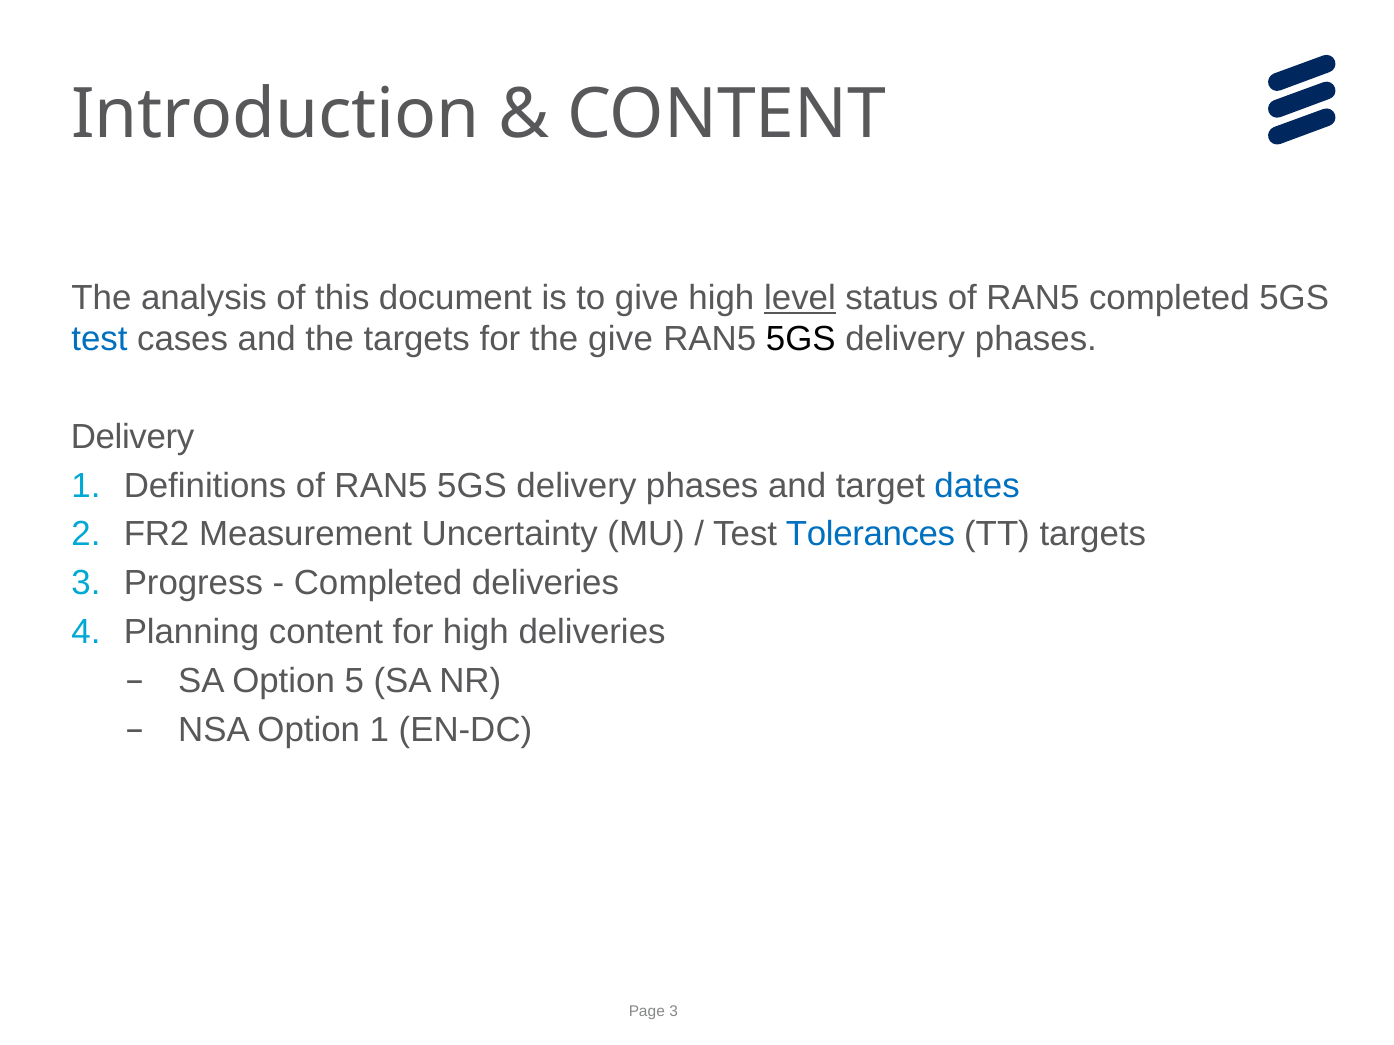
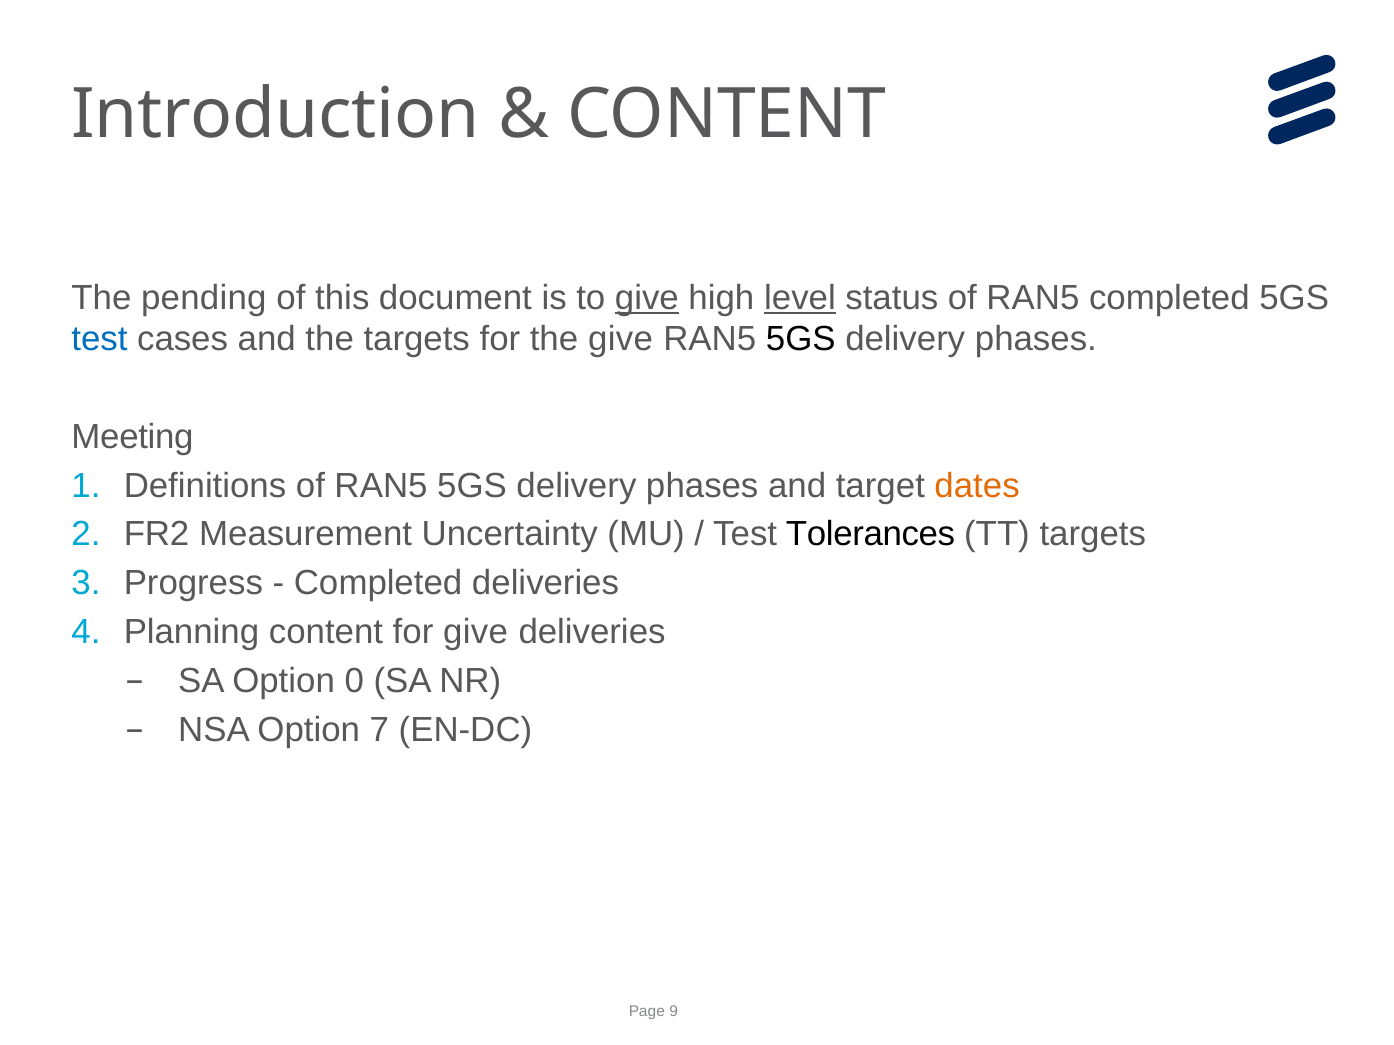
analysis: analysis -> pending (204, 298)
give underline: none -> present (647, 298)
Delivery: Delivery -> Meeting (133, 437)
dates colour: blue -> orange (977, 486)
Tolerances colour: blue -> black (871, 535)
for high: high -> give (476, 632)
5: 5 -> 0 (354, 681)
Option 1: 1 -> 7 (379, 730)
3: 3 -> 9 (674, 1012)
